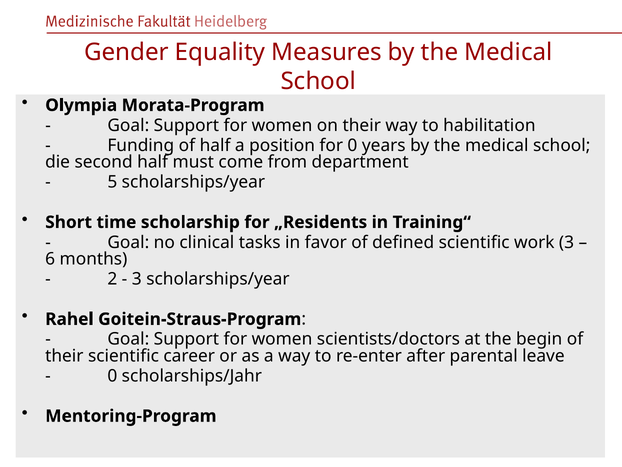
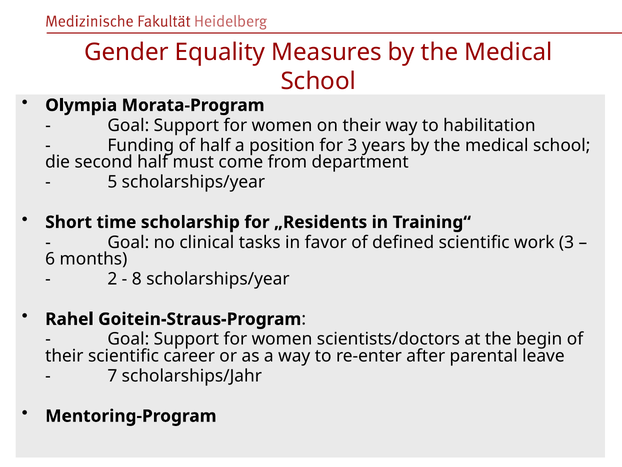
for 0: 0 -> 3 (352, 145)
3: 3 -> 8 (137, 279)
0: 0 -> 7 (112, 376)
